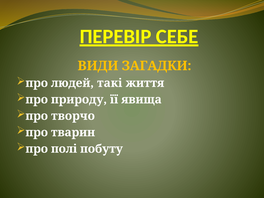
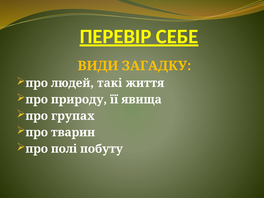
ЗАГАДКИ: ЗАГАДКИ -> ЗАГАДКУ (157, 66)
творчо: творчо -> групах (73, 116)
